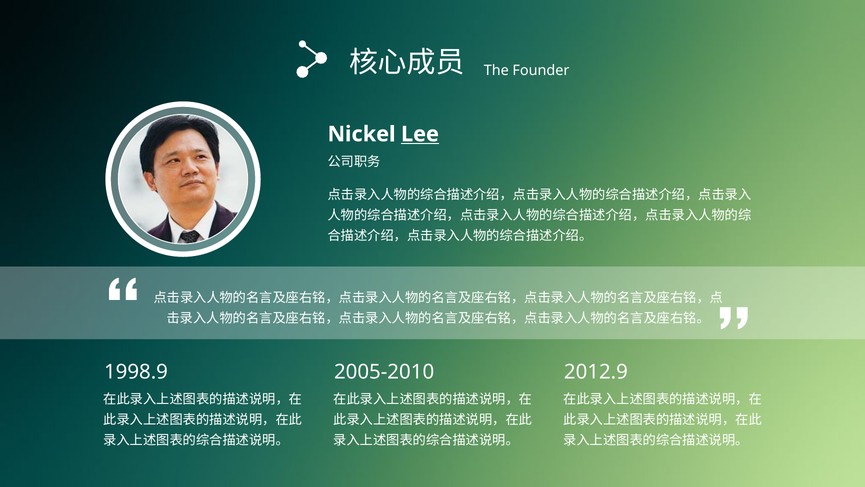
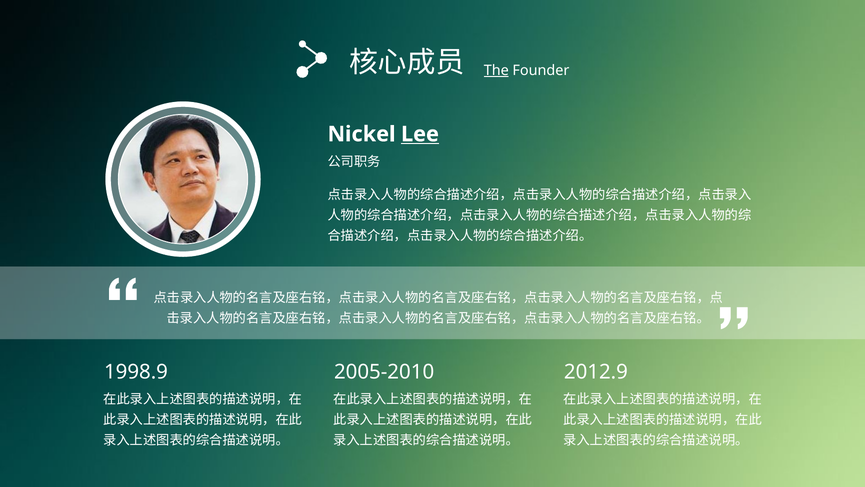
The underline: none -> present (496, 70)
